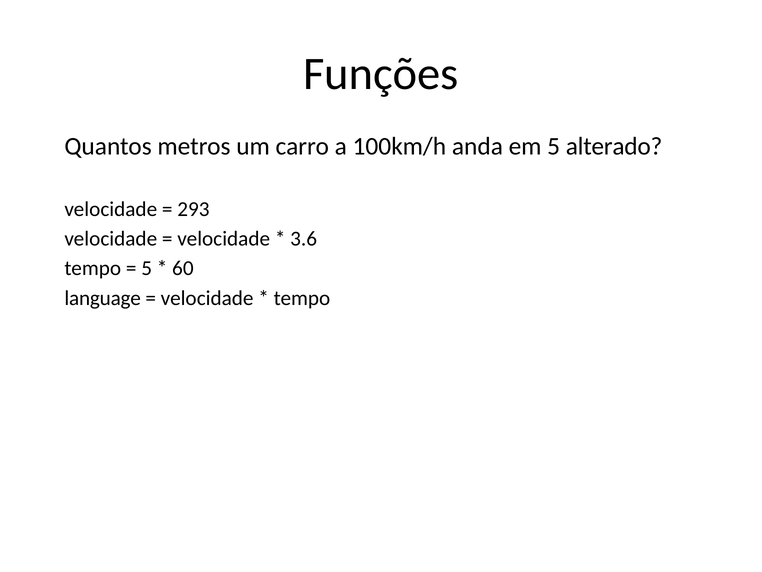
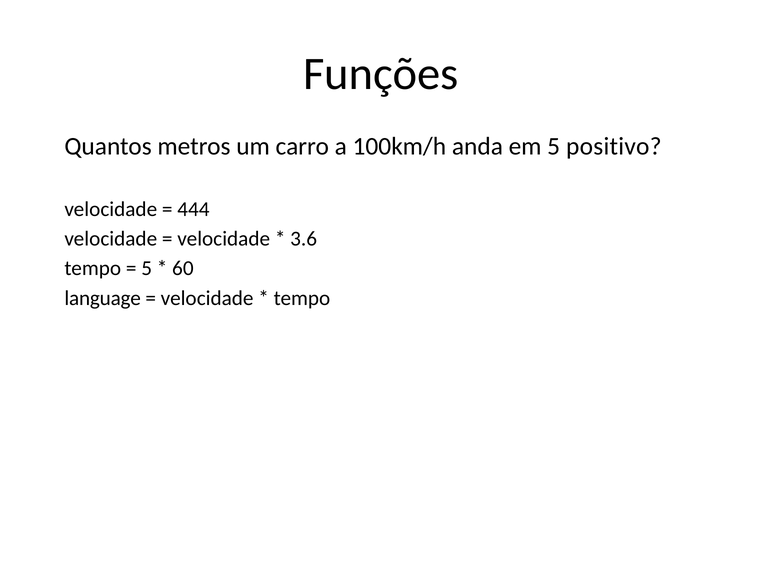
alterado: alterado -> positivo (614, 146)
293: 293 -> 444 (193, 209)
